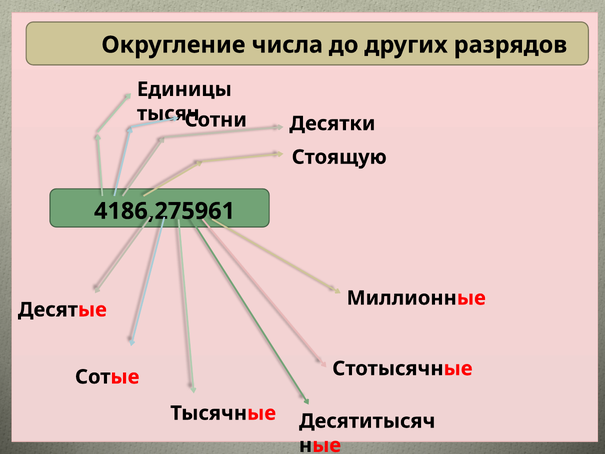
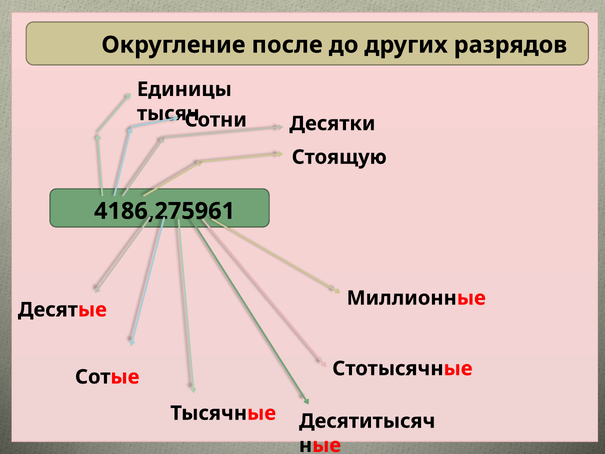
числа: числа -> после (287, 45)
